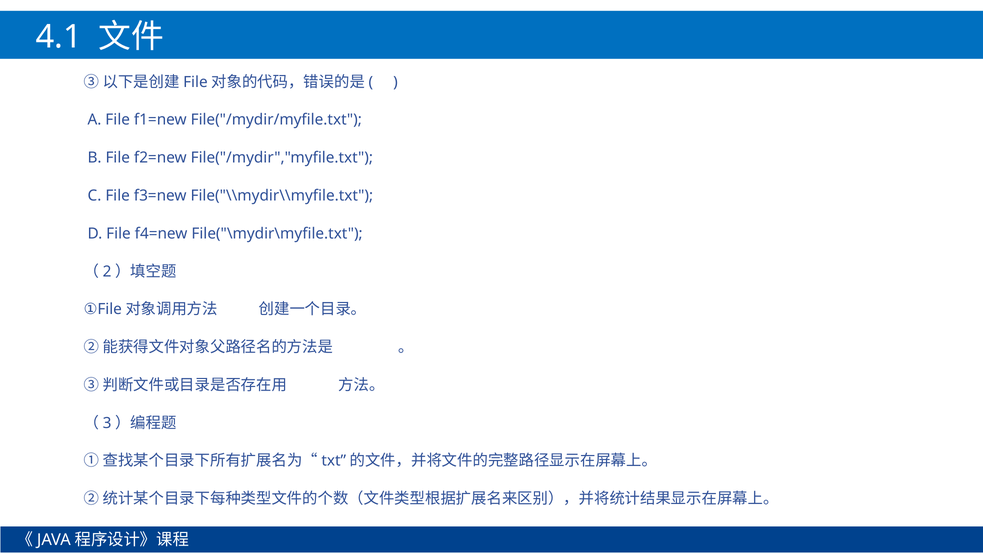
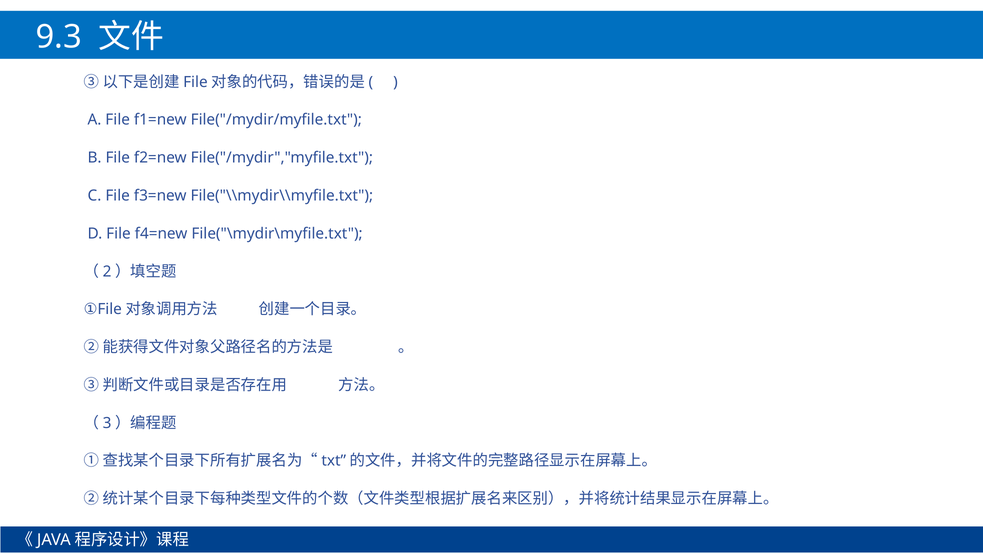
4.1: 4.1 -> 9.3 (59, 37)
